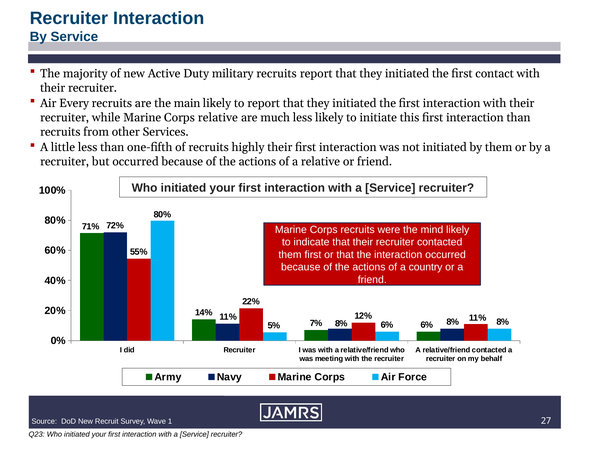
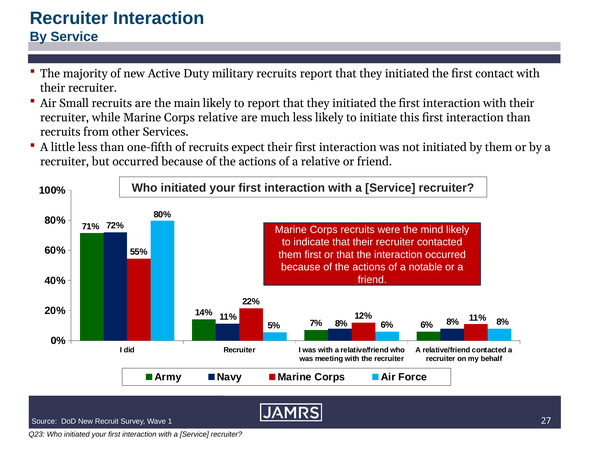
Every: Every -> Small (74, 103)
highly: highly -> expect (248, 147)
country: country -> notable (426, 267)
